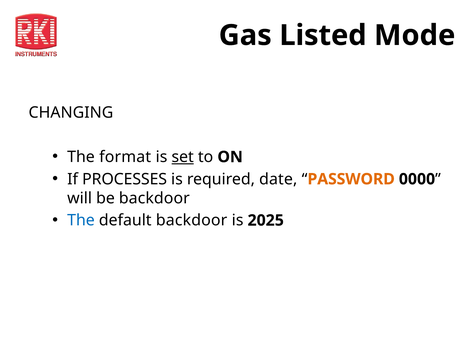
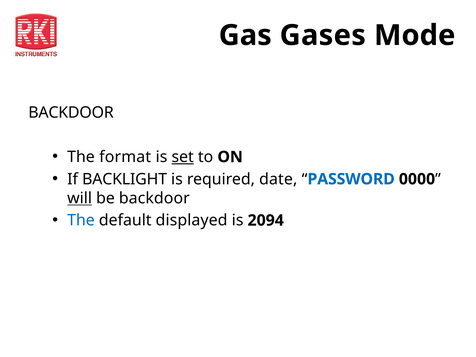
Listed: Listed -> Gases (323, 35)
CHANGING: CHANGING -> BACKDOOR (71, 113)
PROCESSES: PROCESSES -> BACKLIGHT (125, 179)
PASSWORD colour: orange -> blue (351, 179)
will underline: none -> present (80, 198)
default backdoor: backdoor -> displayed (192, 220)
2025: 2025 -> 2094 (266, 220)
